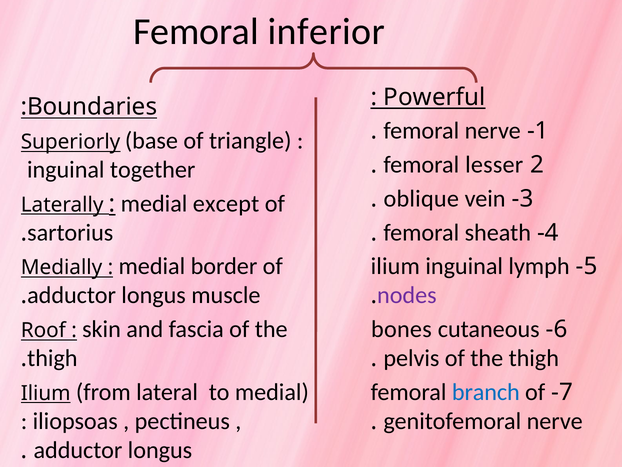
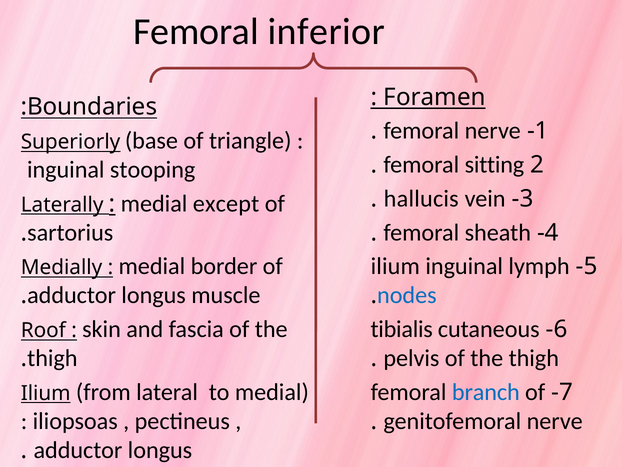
Powerful: Powerful -> Foramen (435, 97)
lesser: lesser -> sitting (494, 165)
together: together -> stooping (153, 170)
oblique: oblique -> hallucis (421, 198)
nodes colour: purple -> blue (407, 295)
bones: bones -> tibialis (402, 329)
